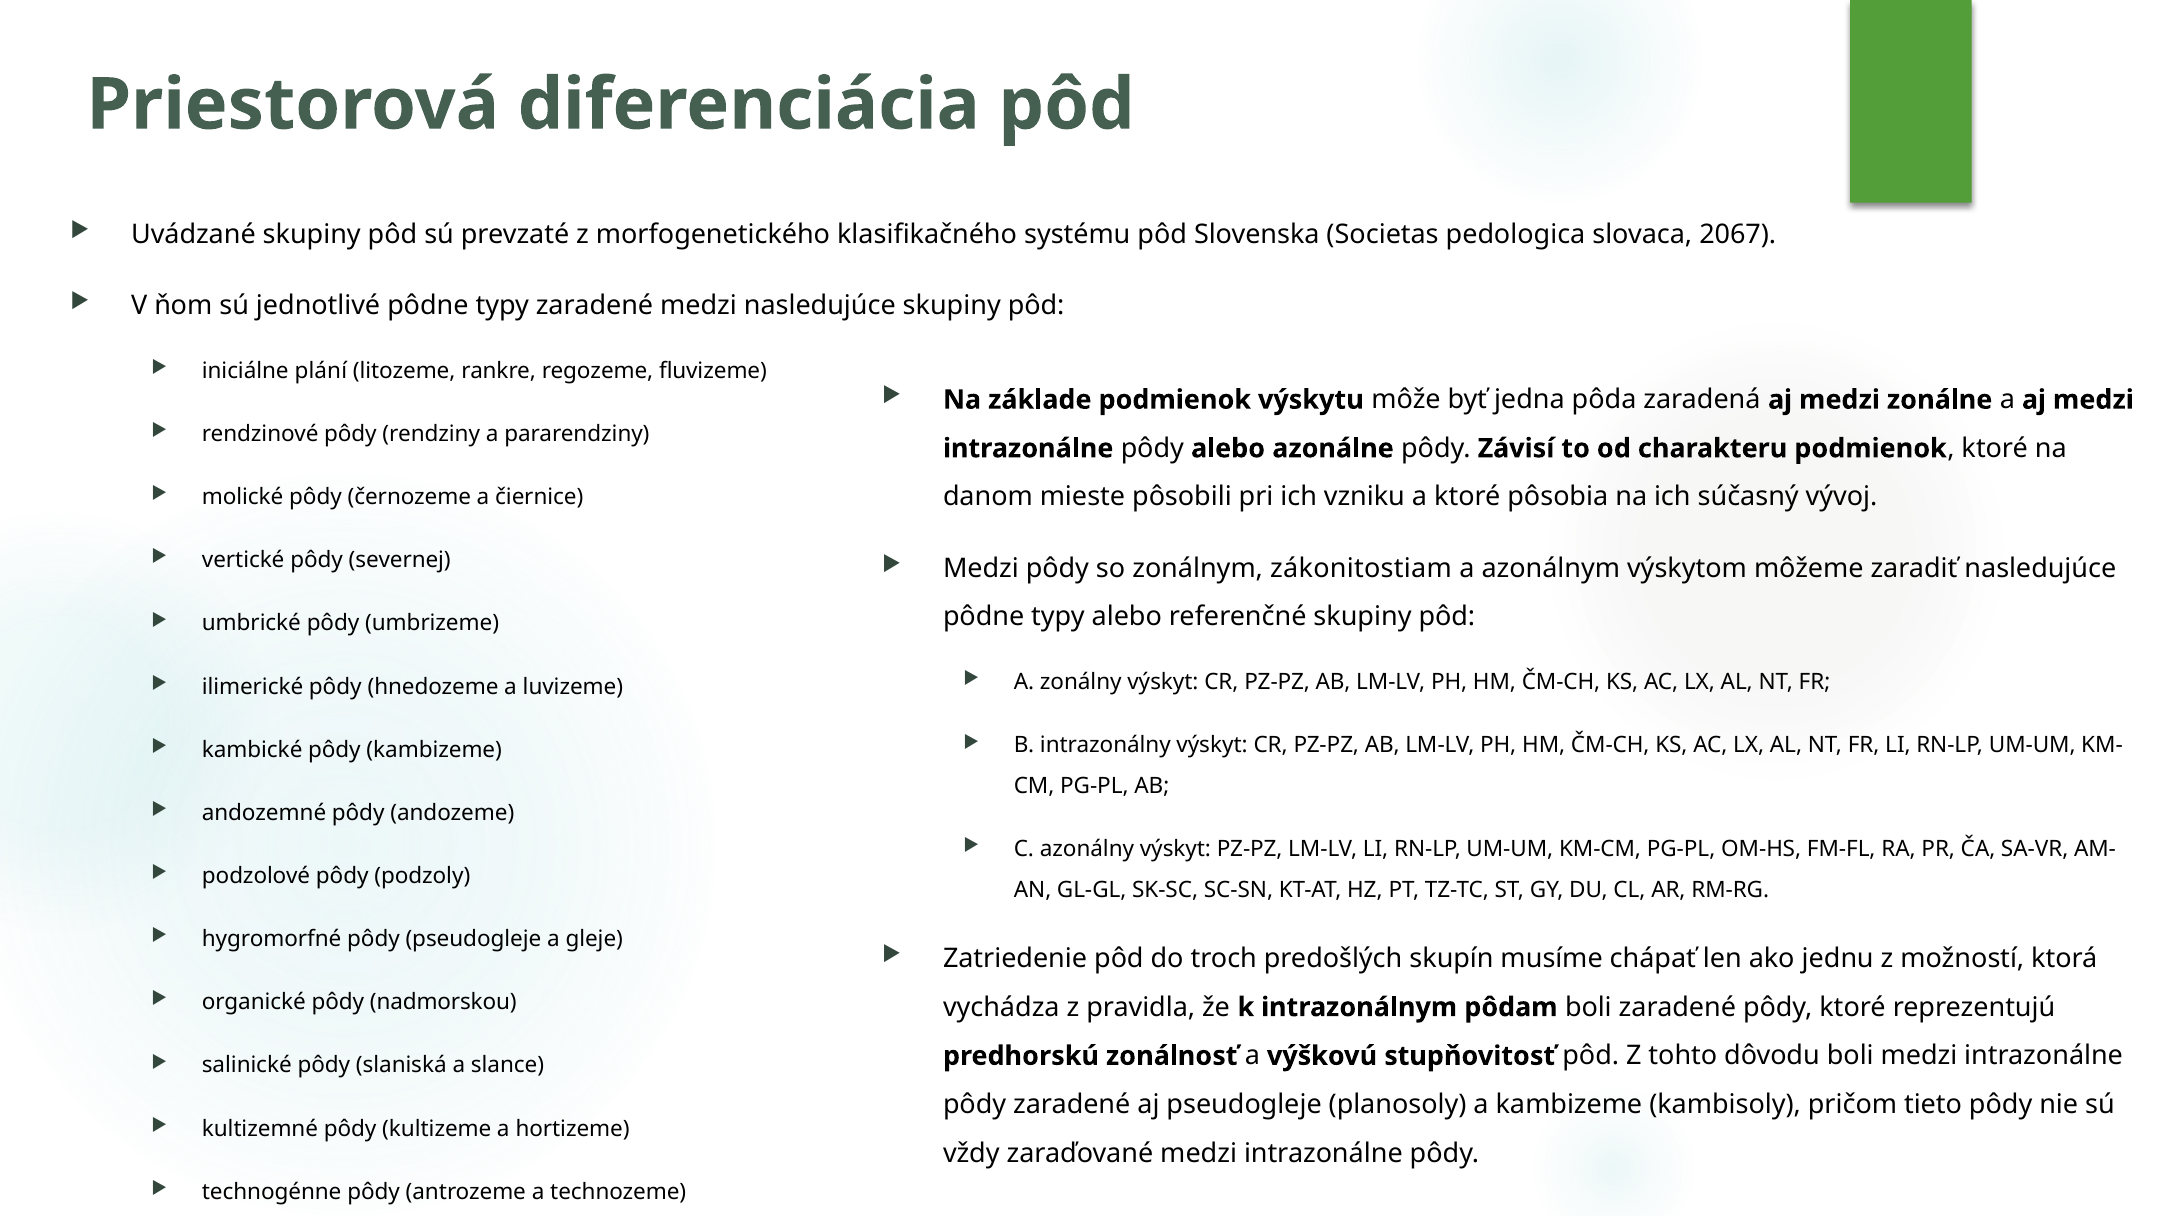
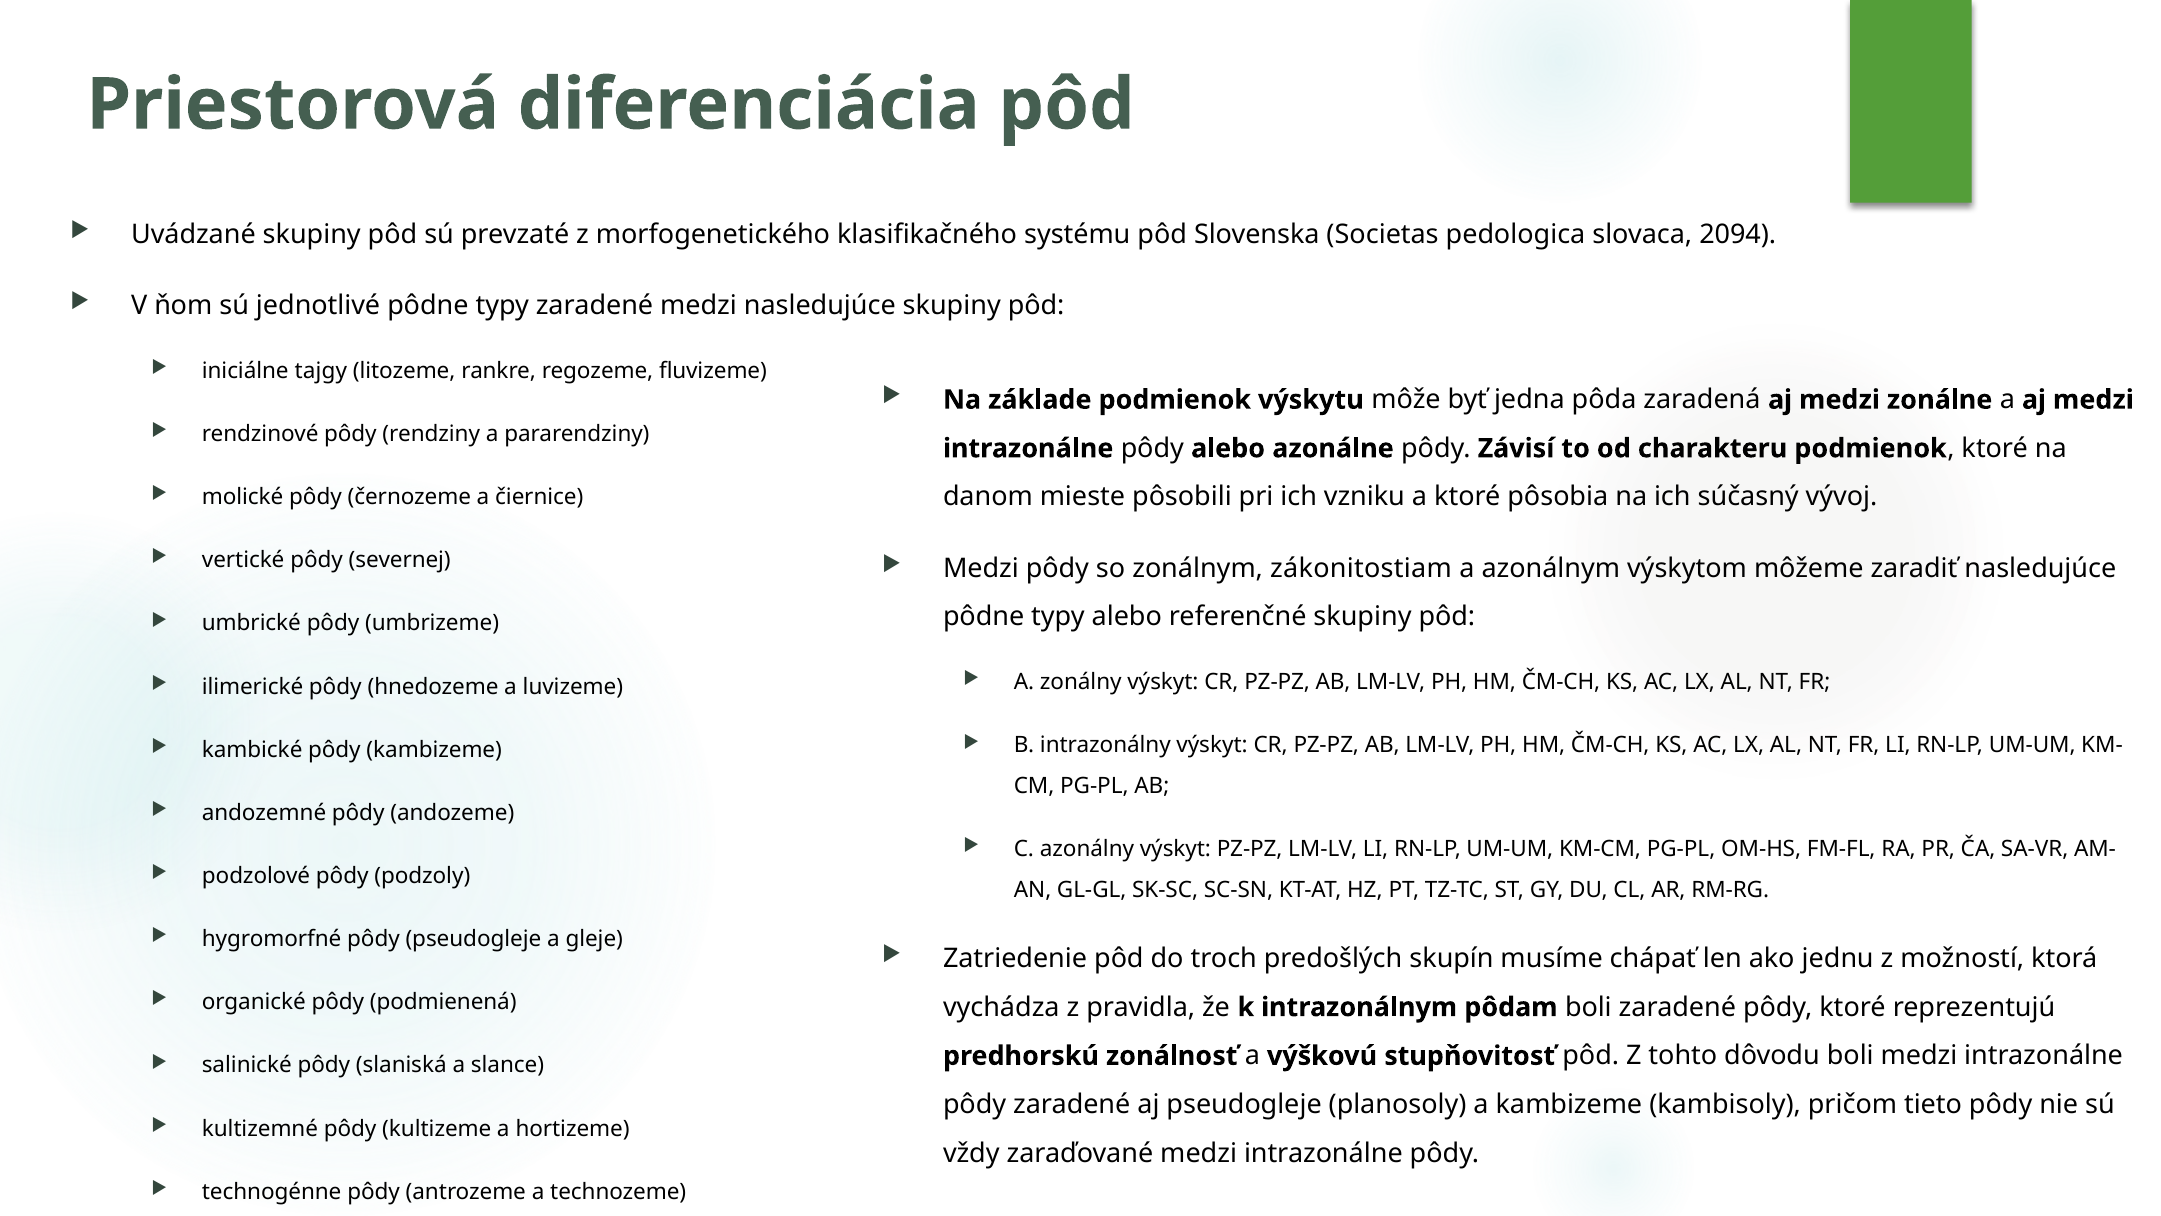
2067: 2067 -> 2094 (1738, 234)
plání: plání -> tajgy (321, 371)
nadmorskou: nadmorskou -> podmienená (443, 1002)
